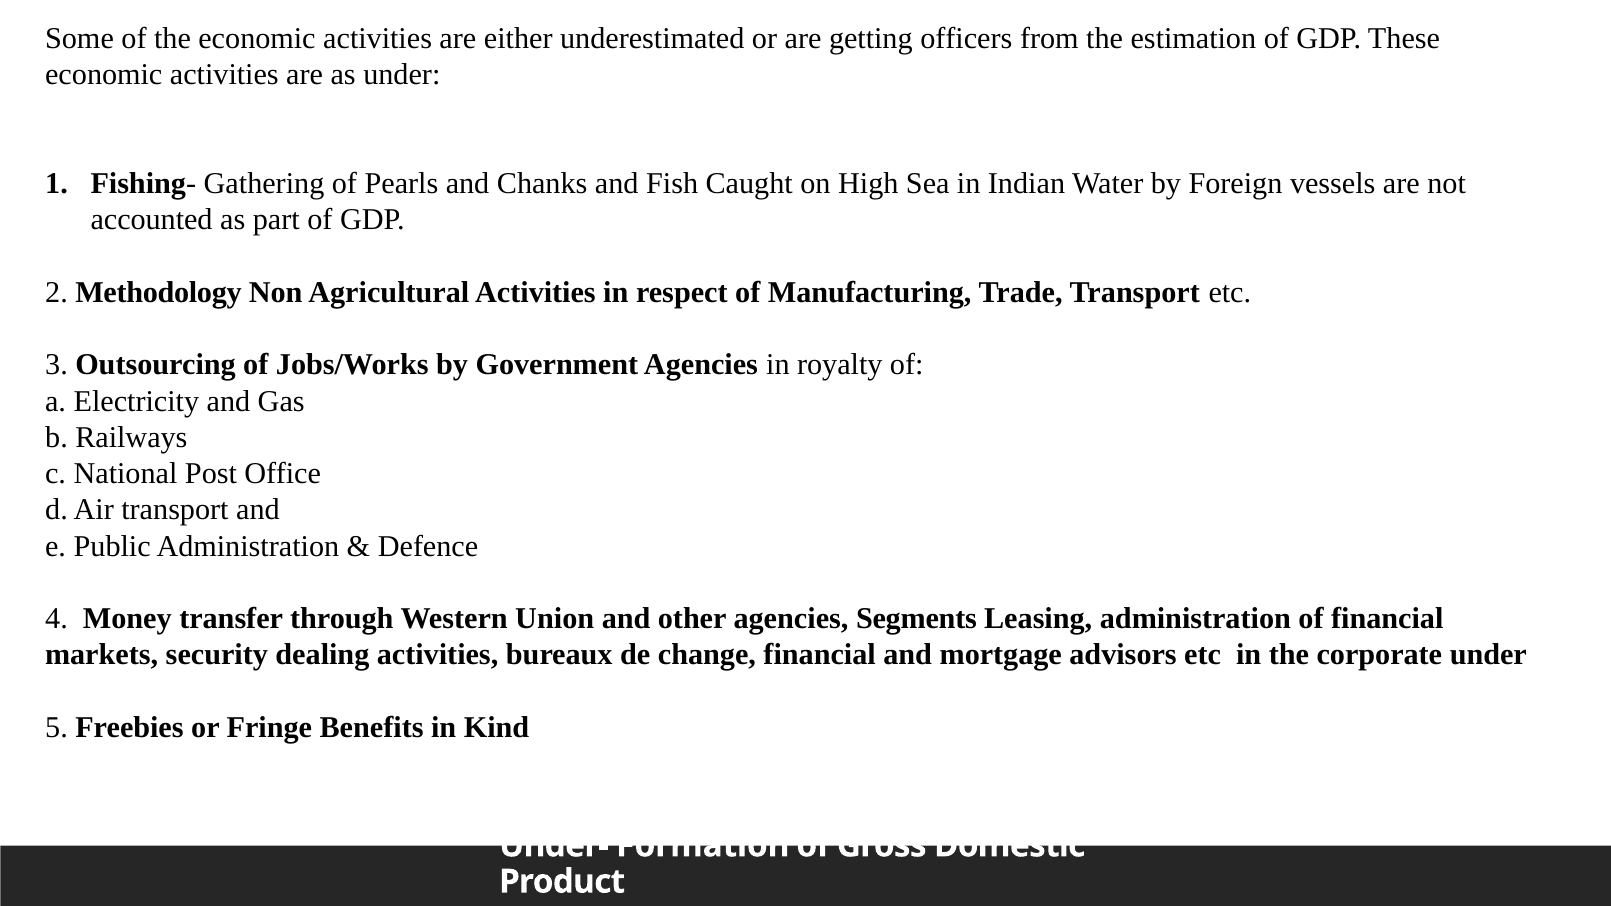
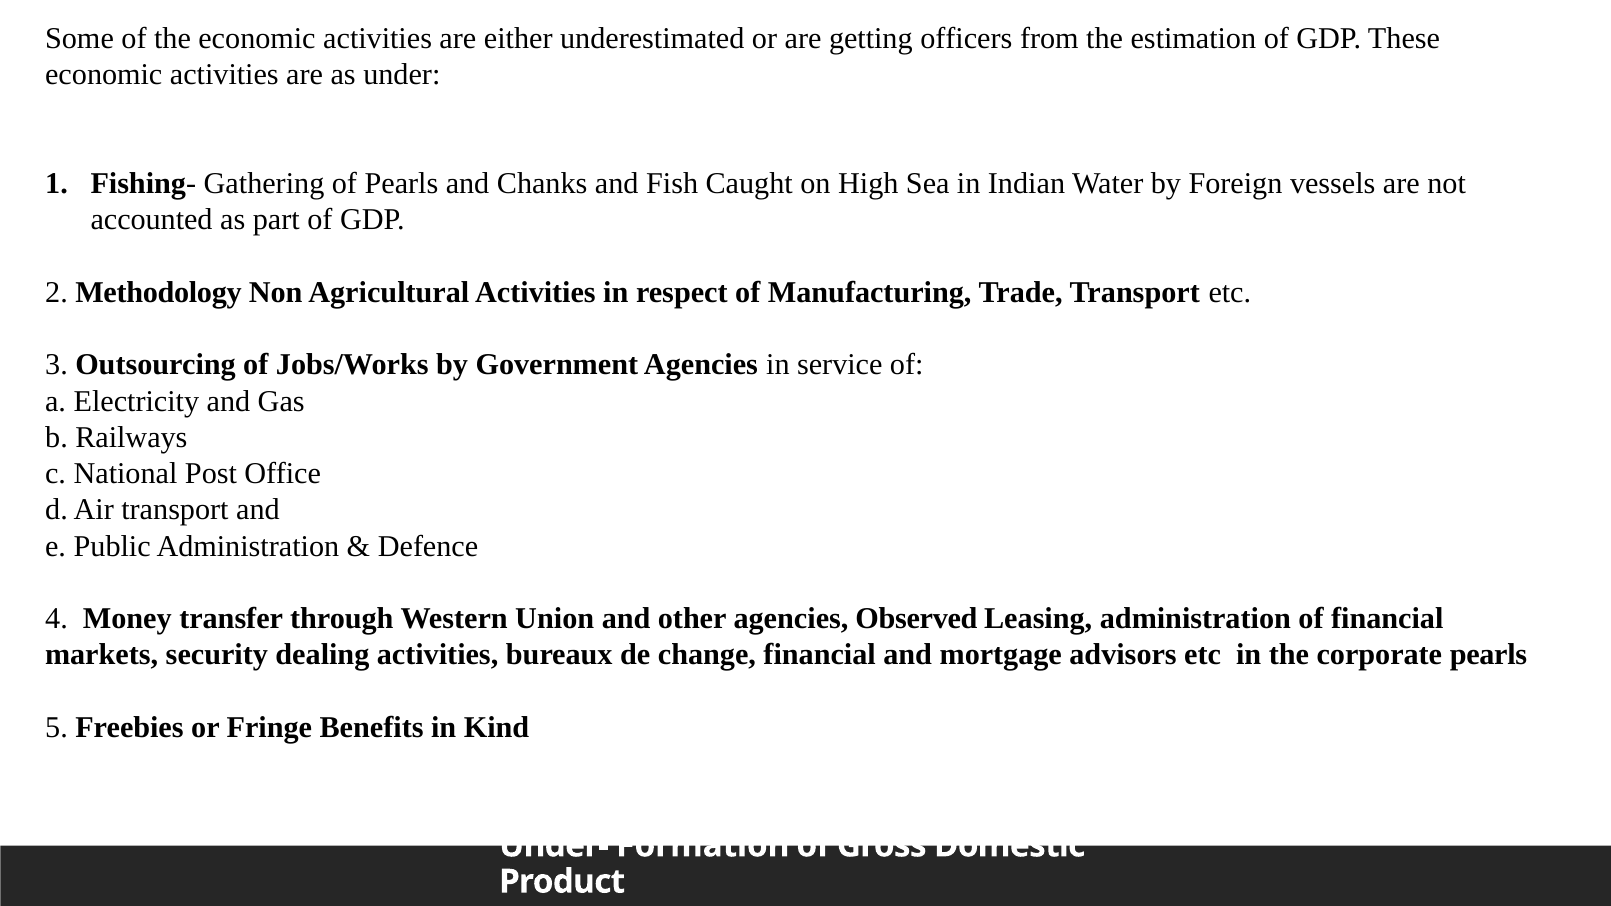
royalty: royalty -> service (840, 365)
Segments: Segments -> Observed (916, 619)
corporate under: under -> pearls (1488, 655)
